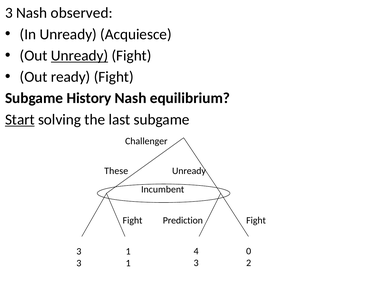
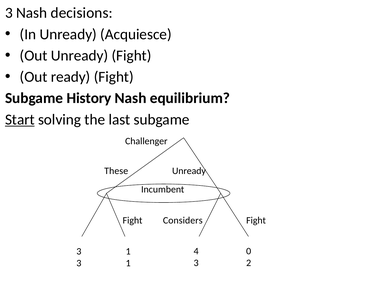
observed: observed -> decisions (82, 13)
Unready underline: present -> none (80, 56)
Prediction: Prediction -> Considers (183, 220)
